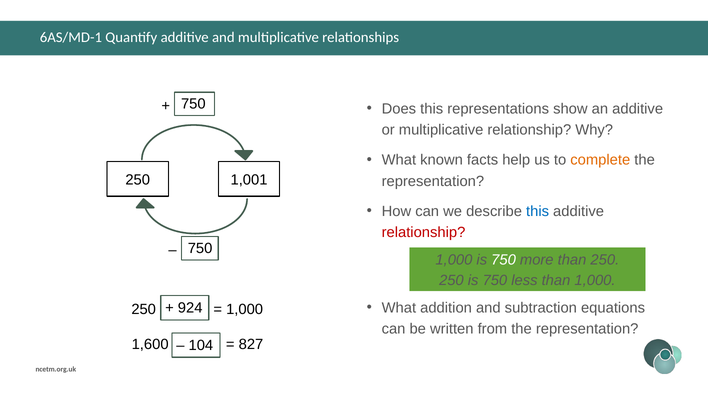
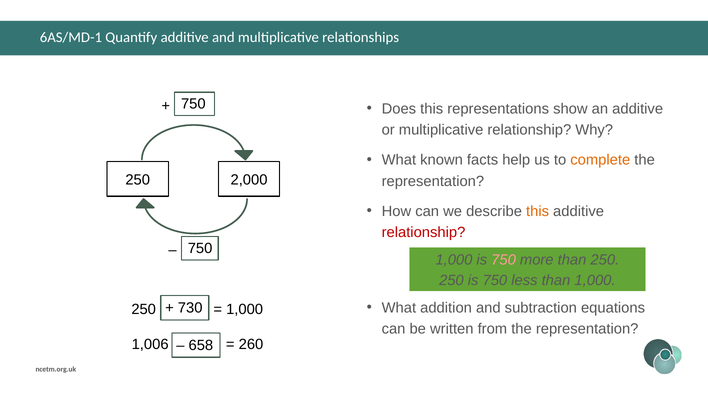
1,001: 1,001 -> 2,000 (249, 180)
this colour: blue -> orange (538, 211)
750 colour: white -> pink (504, 260)
924: 924 -> 730 (190, 308)
1,600: 1,600 -> 1,006 (150, 345)
827: 827 -> 260 (251, 345)
104: 104 -> 658 (201, 345)
